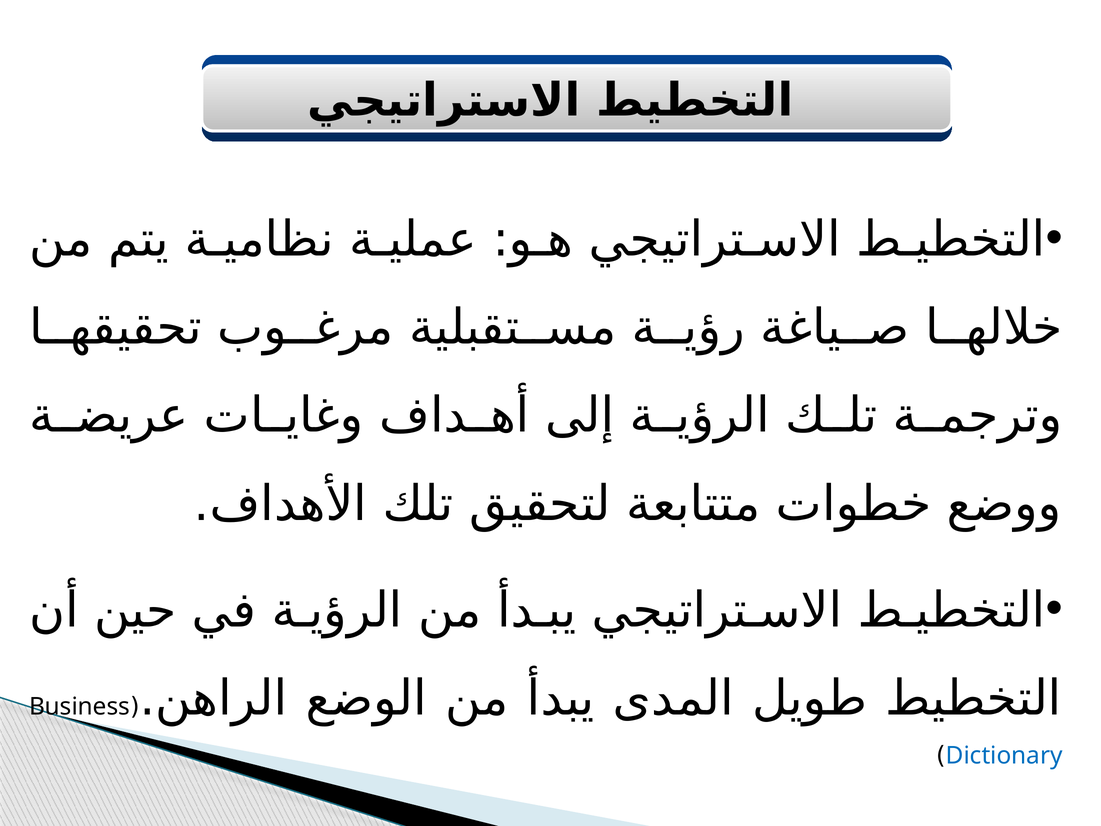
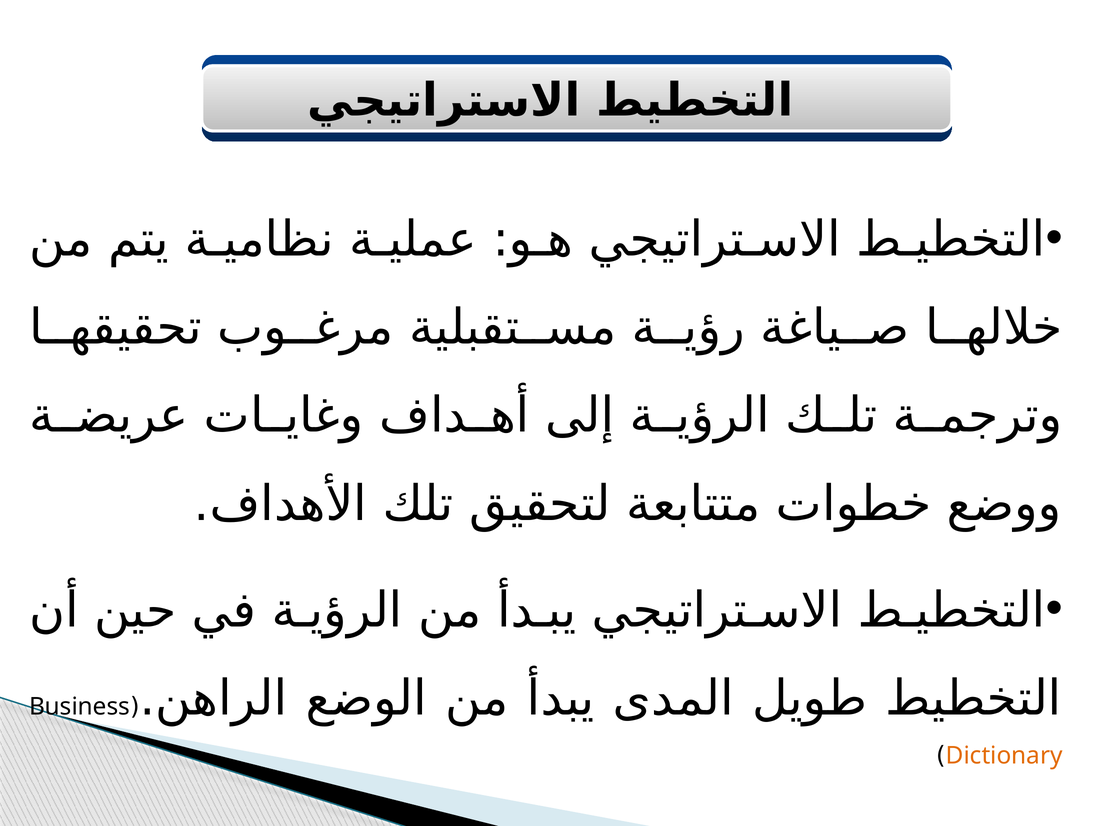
Dictionary colour: blue -> orange (1004, 755)
